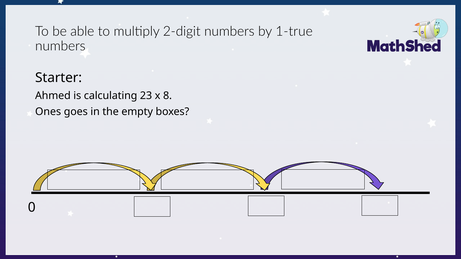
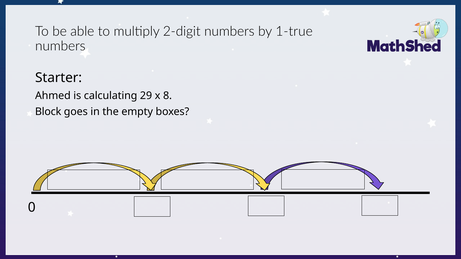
23: 23 -> 29 (146, 96)
Ones: Ones -> Block (48, 112)
